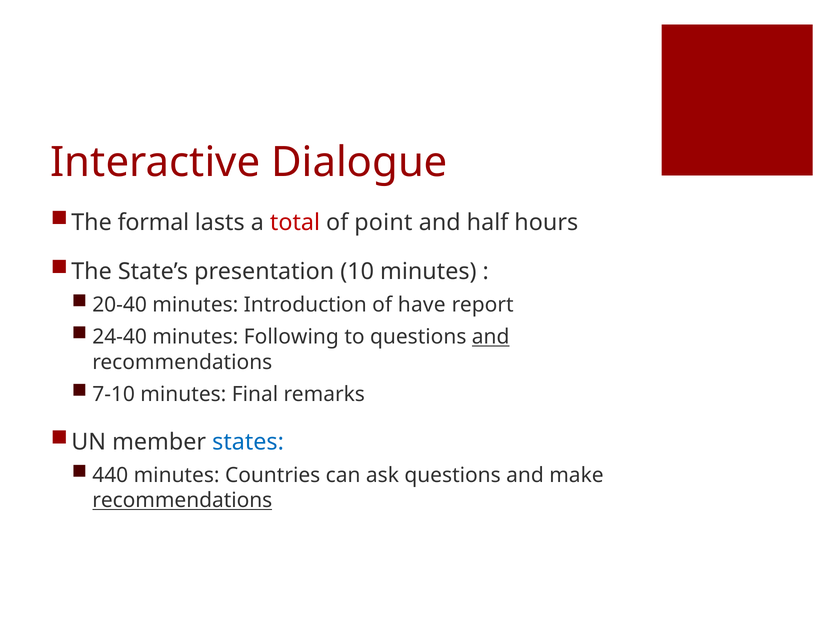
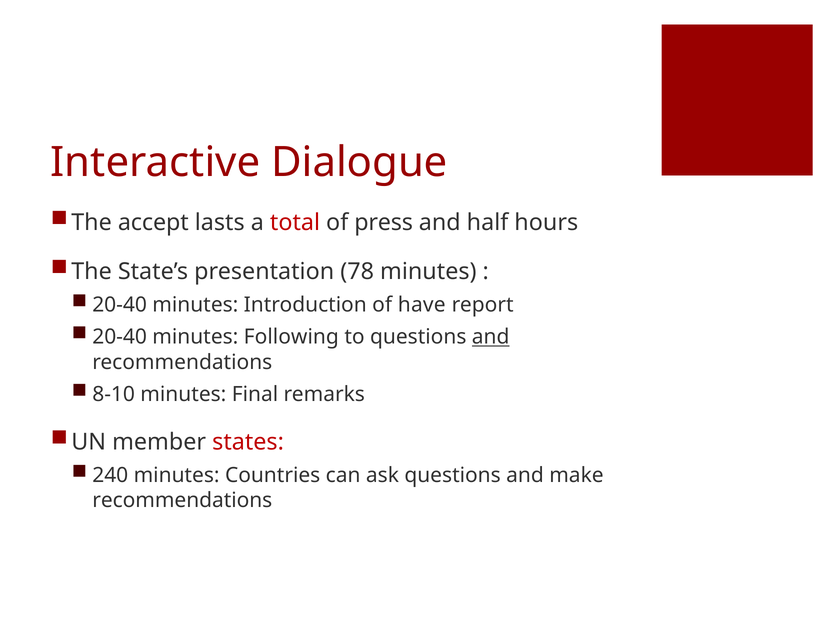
formal: formal -> accept (153, 223)
point: point -> press (384, 223)
10: 10 -> 78 (357, 272)
24-40: 24-40 -> 20-40 (120, 337)
7-10: 7-10 -> 8-10 (114, 394)
states colour: blue -> red (248, 442)
440: 440 -> 240 (110, 476)
recommendations underline: present -> none (182, 501)
